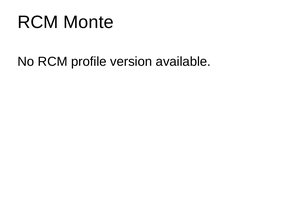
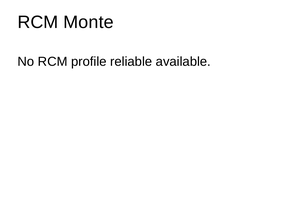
version: version -> reliable (131, 61)
